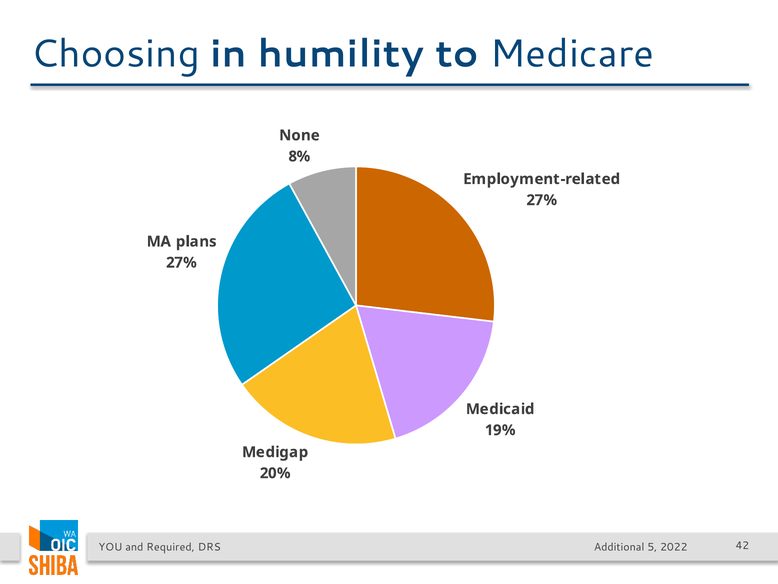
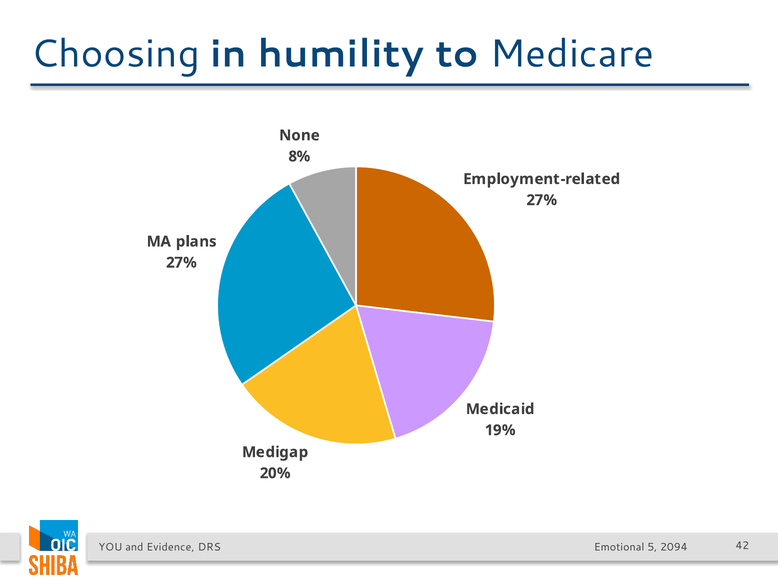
Required: Required -> Evidence (171, 547)
Additional: Additional -> Emotional (619, 547)
2022: 2022 -> 2094 (674, 547)
